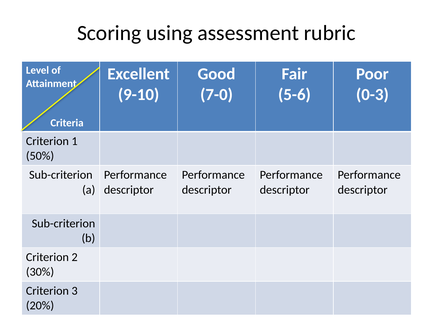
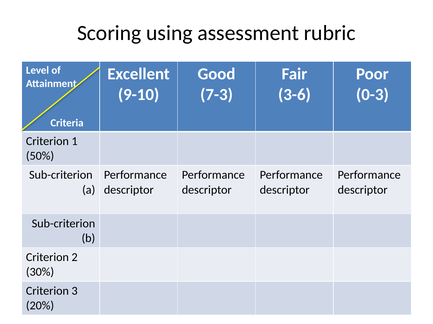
7-0: 7-0 -> 7-3 (217, 95)
5-6: 5-6 -> 3-6 (294, 95)
